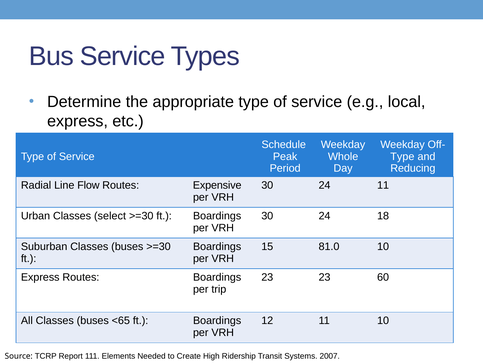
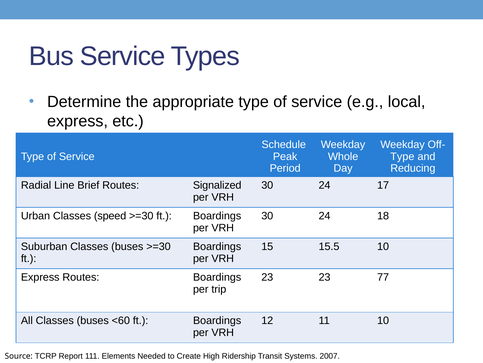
Flow: Flow -> Brief (88, 185)
Expensive: Expensive -> Signalized (217, 185)
24 11: 11 -> 17 (383, 185)
select: select -> speed (110, 215)
81.0: 81.0 -> 15.5 (329, 246)
60: 60 -> 77 (383, 277)
<65: <65 -> <60 (121, 320)
